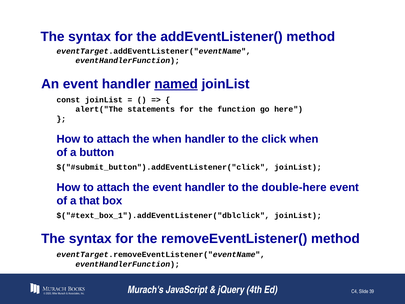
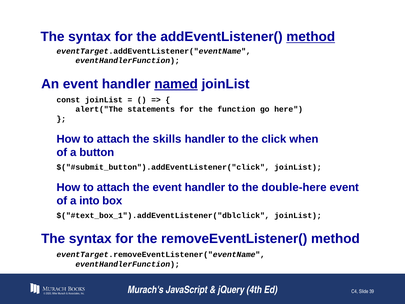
method underline: none -> present (311, 37)
the when: when -> skills (167, 139)
that: that -> into (89, 201)
